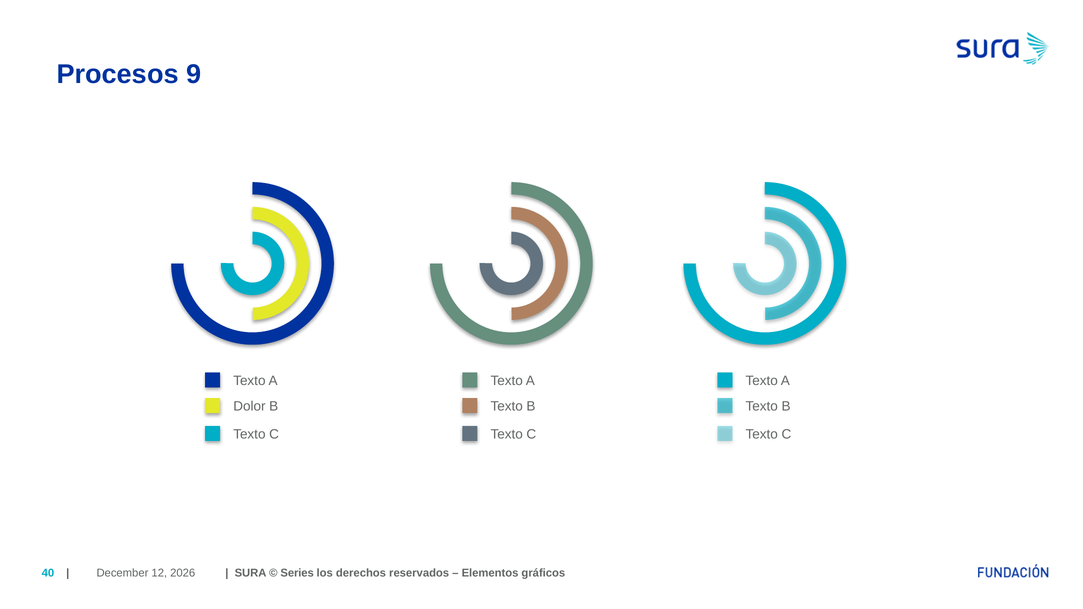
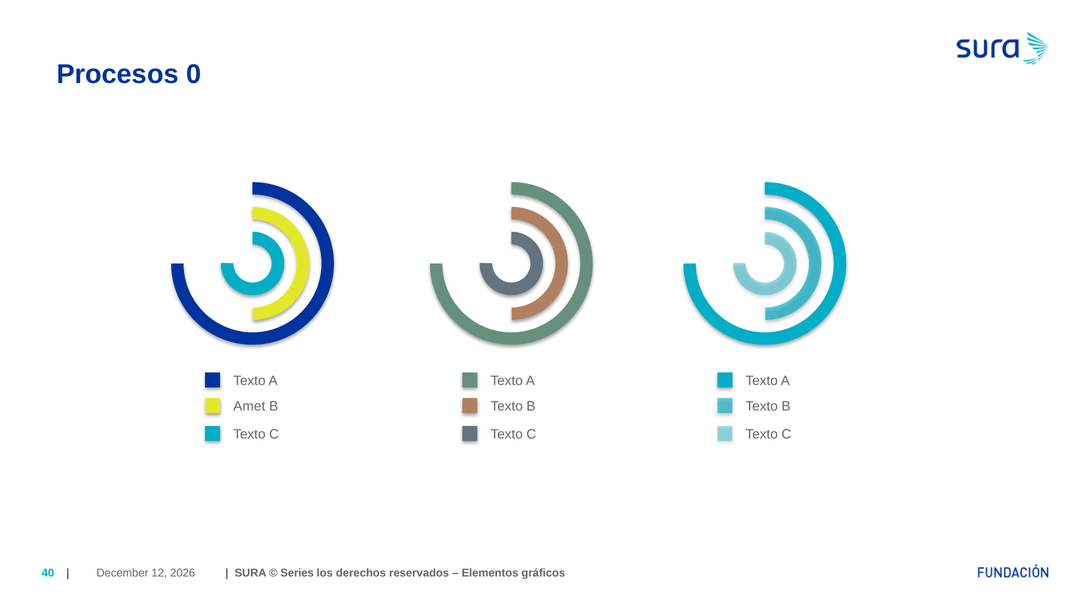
9: 9 -> 0 (194, 74)
Dolor: Dolor -> Amet (249, 406)
